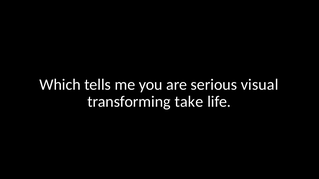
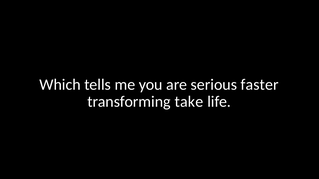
visual: visual -> faster (260, 85)
